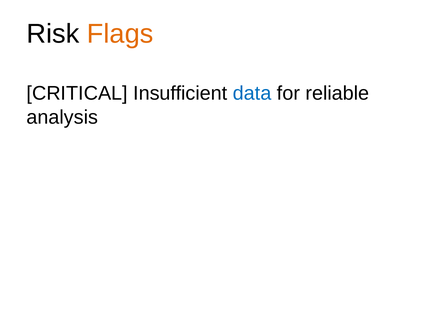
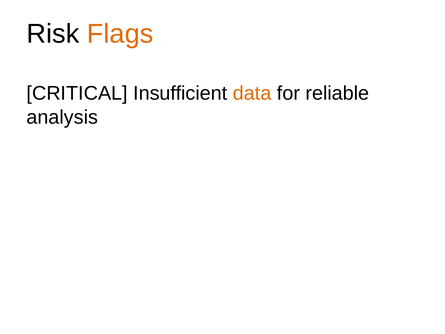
data colour: blue -> orange (252, 93)
